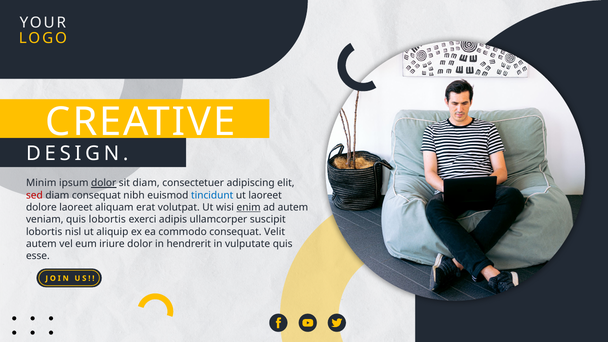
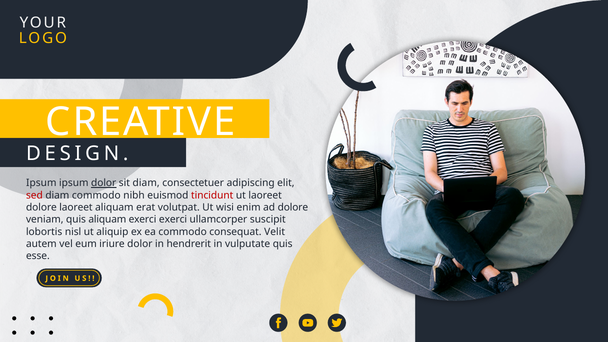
Minim: Minim -> Ipsum (41, 183)
diam consequat: consequat -> commodo (96, 195)
tincidunt colour: blue -> red (212, 195)
enim underline: present -> none (249, 207)
ad autem: autem -> dolore (293, 207)
quis lobortis: lobortis -> aliquam (107, 220)
exerci adipis: adipis -> exerci (173, 220)
